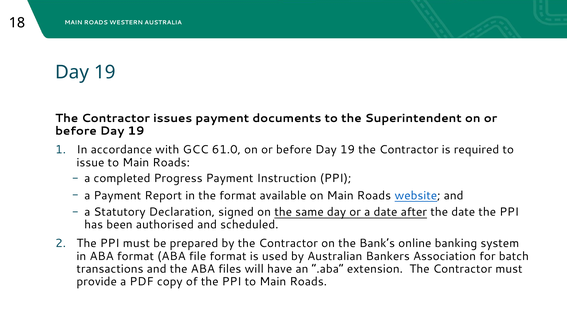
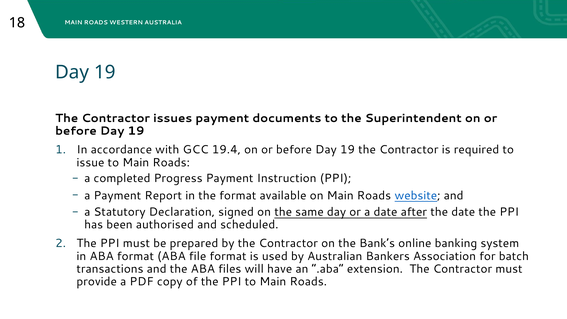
61.0: 61.0 -> 19.4 (226, 150)
